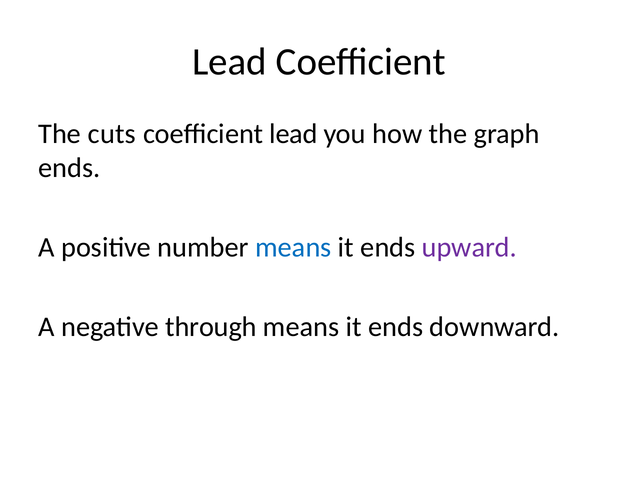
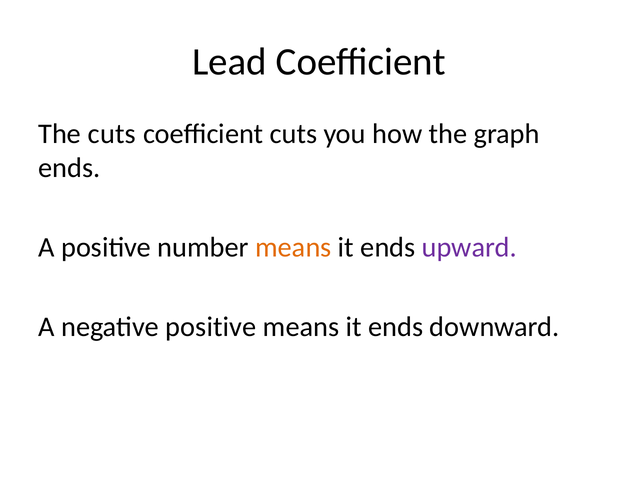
coefficient lead: lead -> cuts (293, 134)
means colour: blue -> orange (293, 247)
negative through: through -> positive (211, 327)
